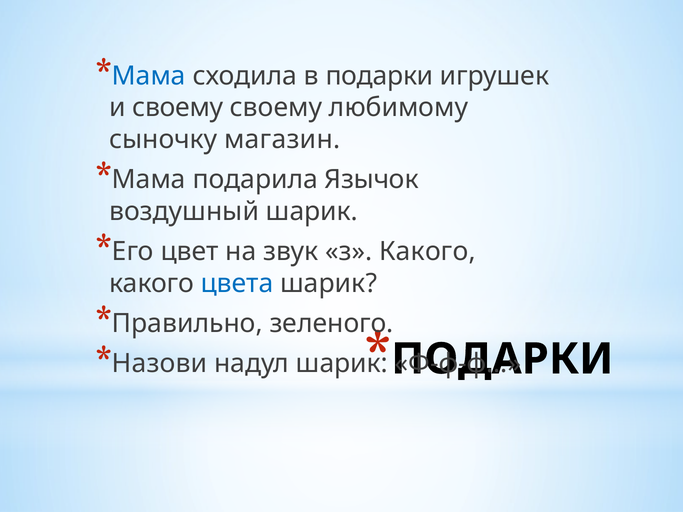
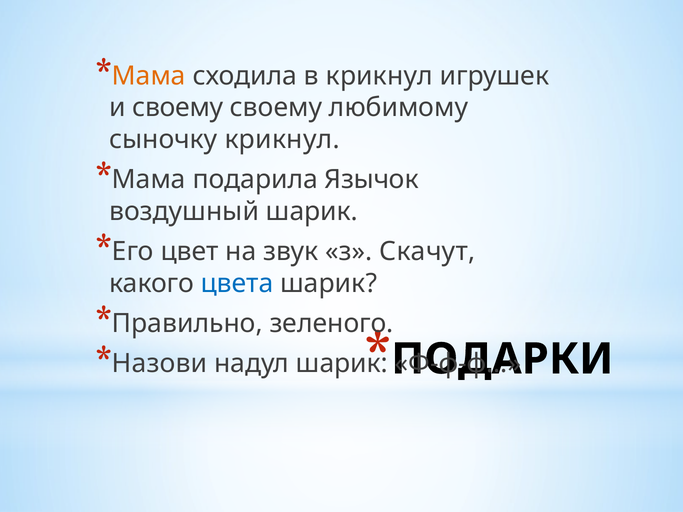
Мама colour: blue -> orange (149, 76)
в подарки: подарки -> крикнул (379, 76)
сыночку магазин: магазин -> крикнул (282, 140)
з Какого: Какого -> Скачут (427, 252)
